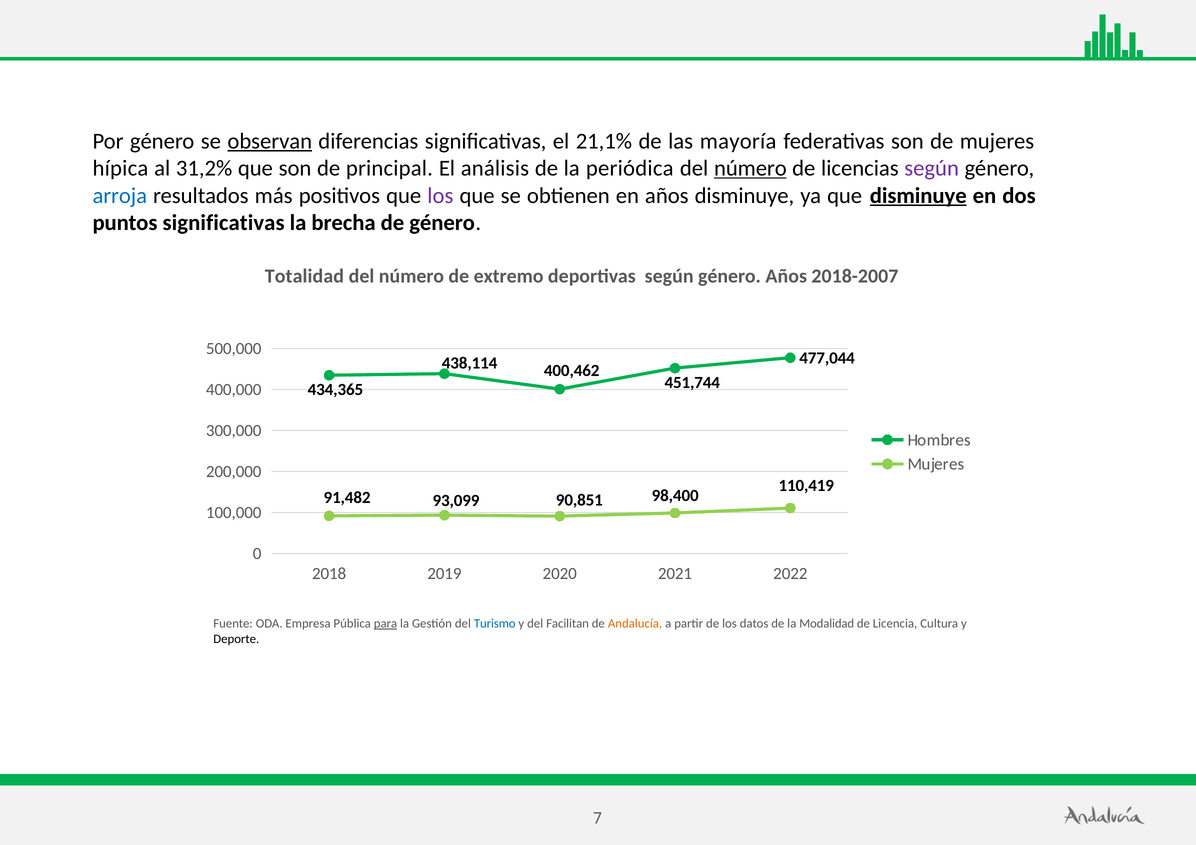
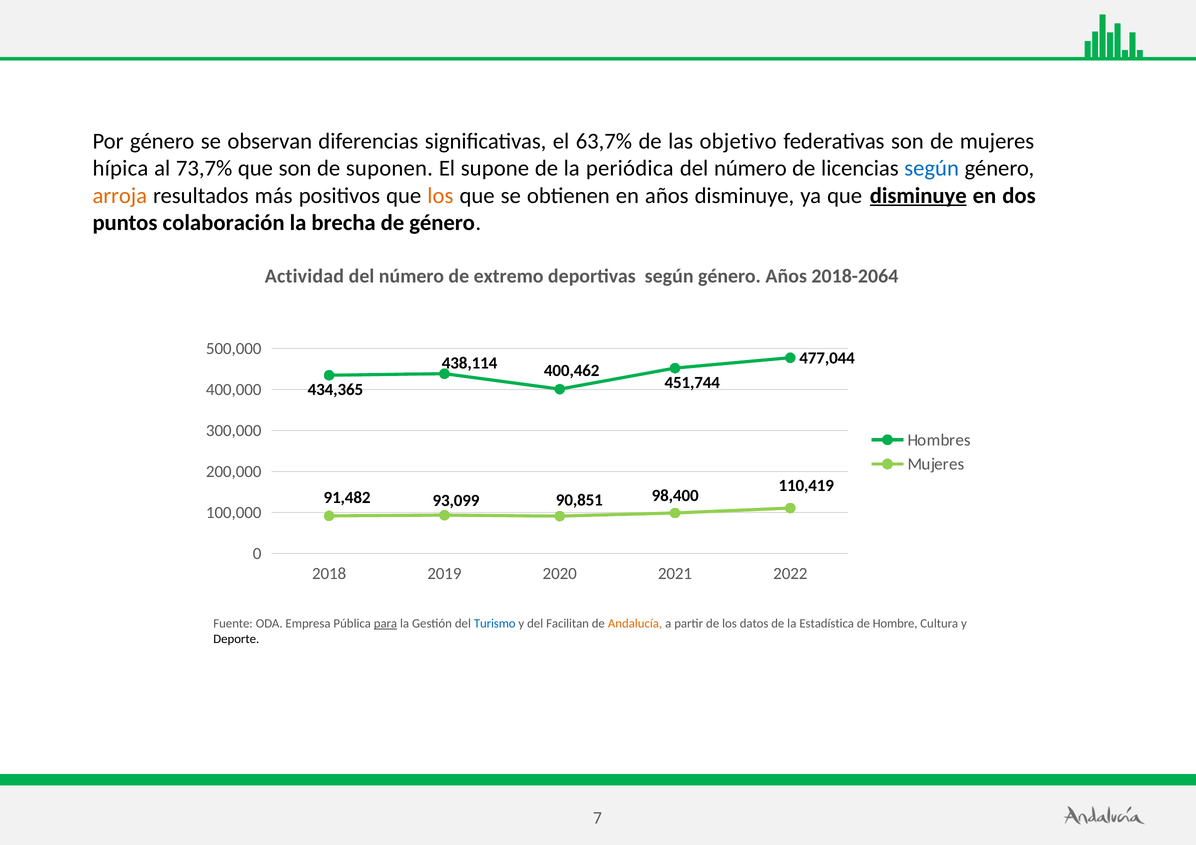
observan underline: present -> none (270, 141)
21,1%: 21,1% -> 63,7% (604, 141)
mayoría: mayoría -> objetivo (738, 141)
31,2%: 31,2% -> 73,7% (204, 168)
principal: principal -> suponen (389, 168)
análisis: análisis -> supone (495, 168)
número underline: present -> none (750, 168)
según colour: purple -> blue (932, 168)
arroja colour: blue -> orange (120, 196)
los colour: purple -> orange (440, 196)
puntos significativas: significativas -> colaboración (224, 223)
Totalidad: Totalidad -> Actividad (304, 276)
2018-2007: 2018-2007 -> 2018-2064 (855, 276)
Modalidad: Modalidad -> Estadística (827, 624)
Licencia: Licencia -> Hombre (895, 624)
